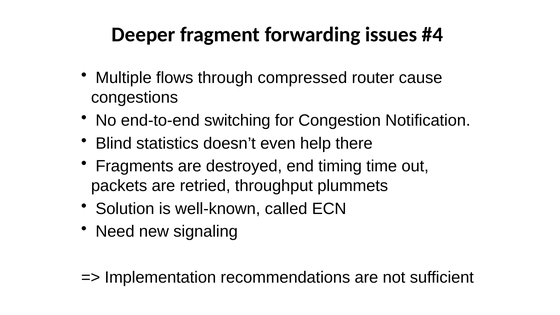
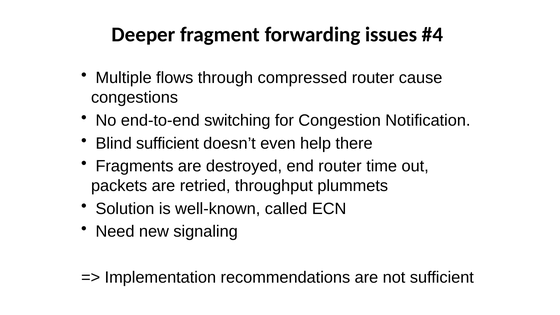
Blind statistics: statistics -> sufficient (168, 143)
end timing: timing -> router (340, 166)
